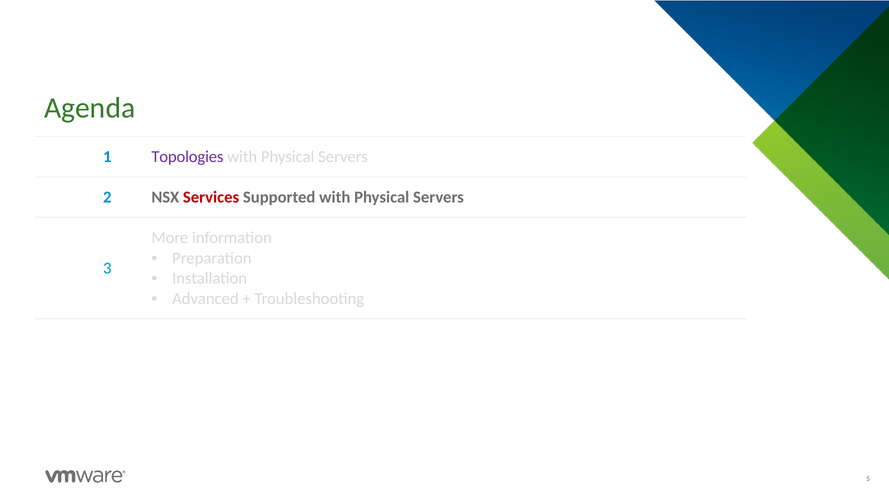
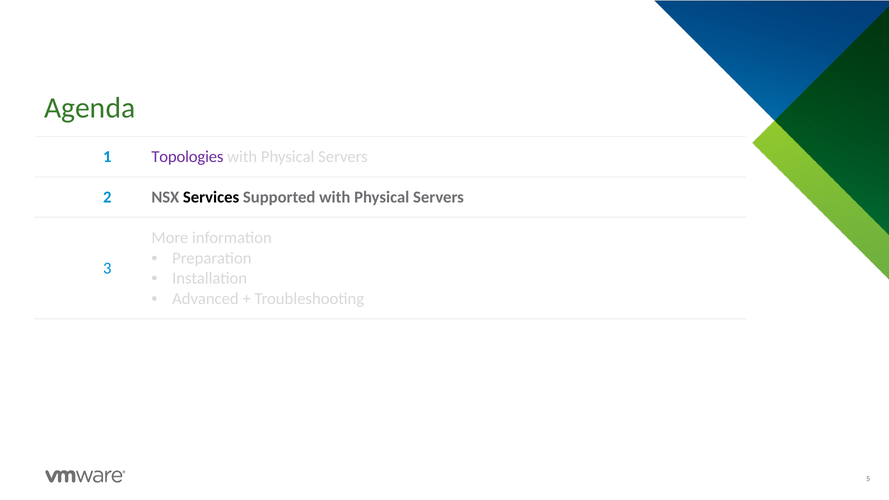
Services colour: red -> black (211, 197)
